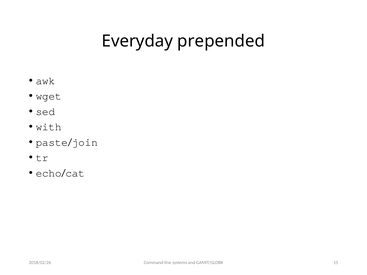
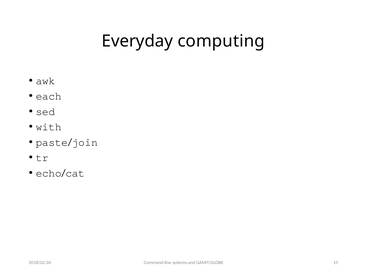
prepended: prepended -> computing (221, 41)
wget: wget -> each (49, 96)
